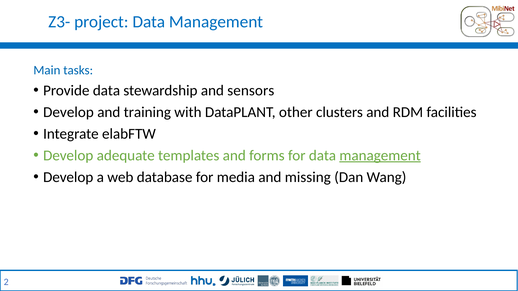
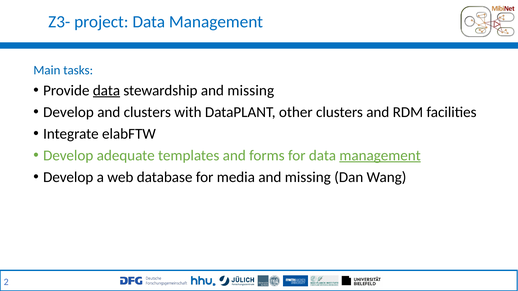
data underline: none -> present (106, 90)
stewardship and sensors: sensors -> missing (251, 90)
and training: training -> clusters (147, 112)
